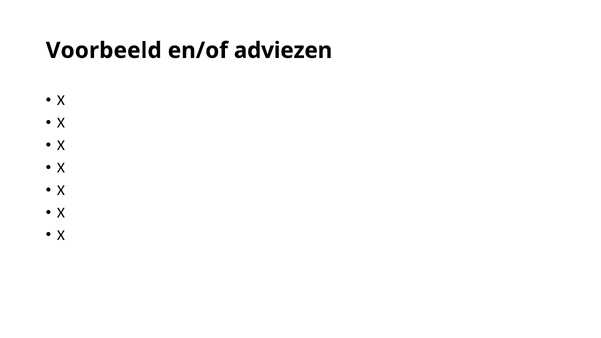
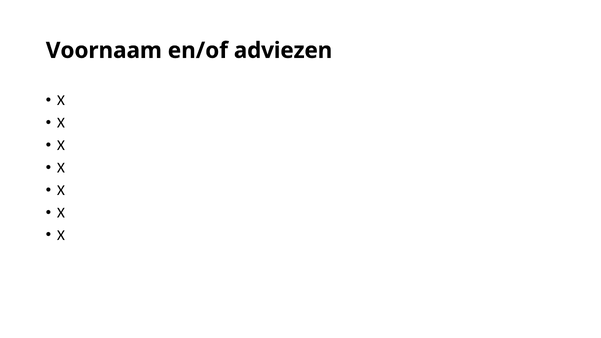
Voorbeeld: Voorbeeld -> Voornaam (104, 51)
